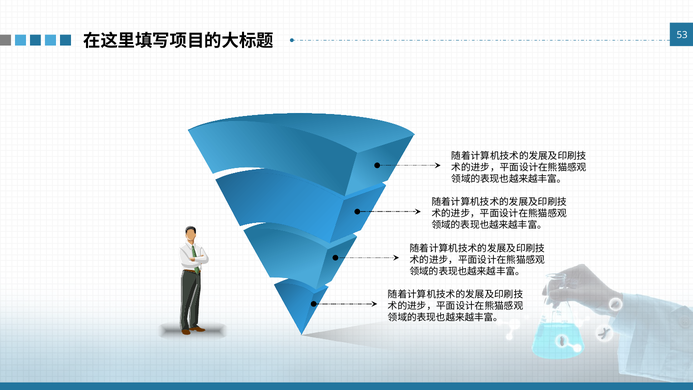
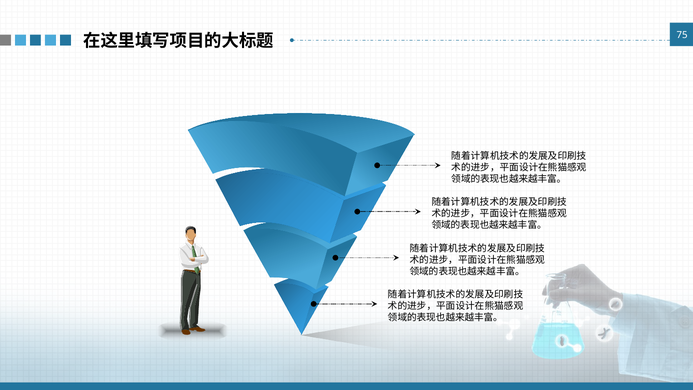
53: 53 -> 75 (682, 35)
